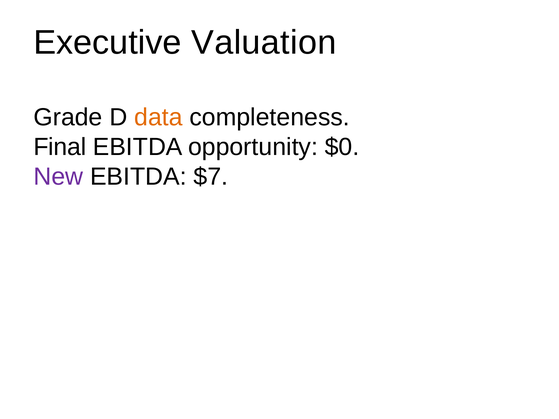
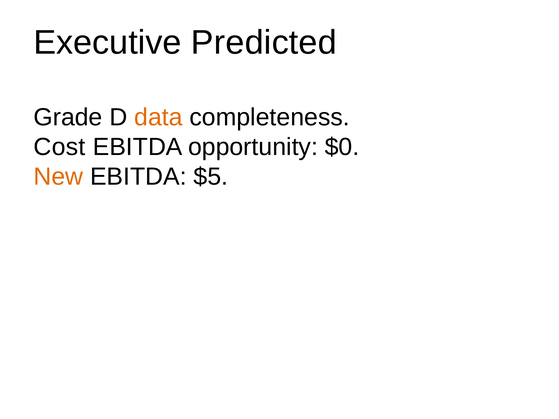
Valuation: Valuation -> Predicted (264, 42)
Final: Final -> Cost (60, 147)
New colour: purple -> orange (58, 177)
$7: $7 -> $5 (211, 177)
